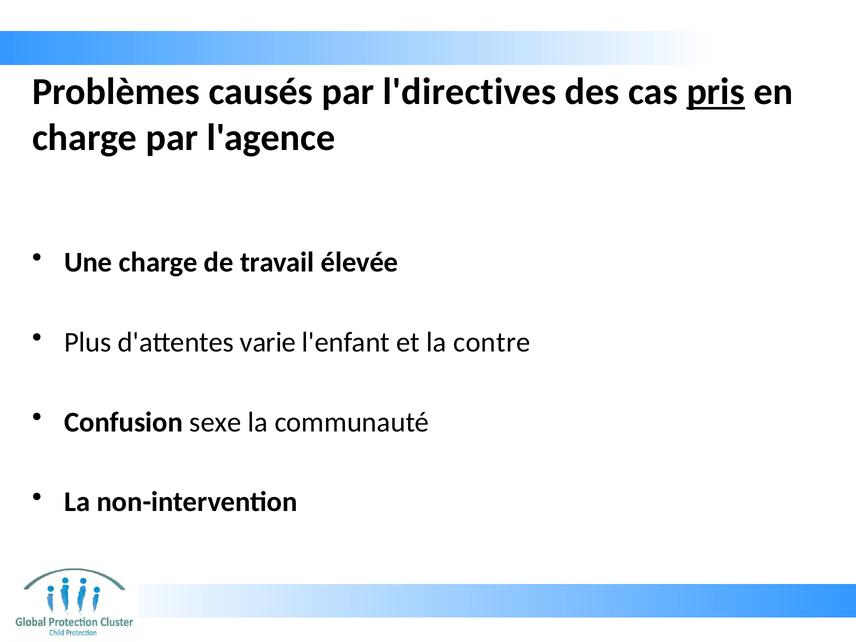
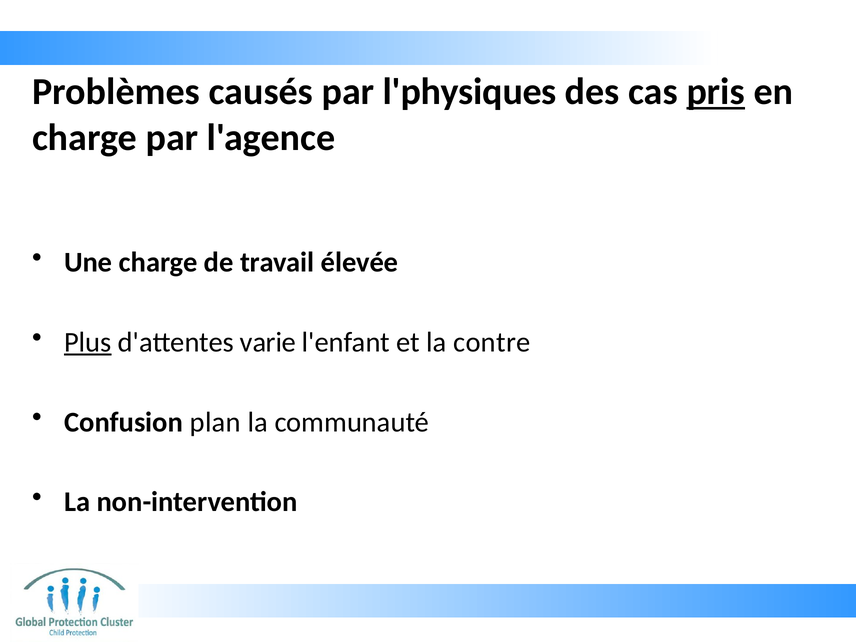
l'directives: l'directives -> l'physiques (470, 92)
Plus underline: none -> present (88, 342)
sexe: sexe -> plan (215, 422)
